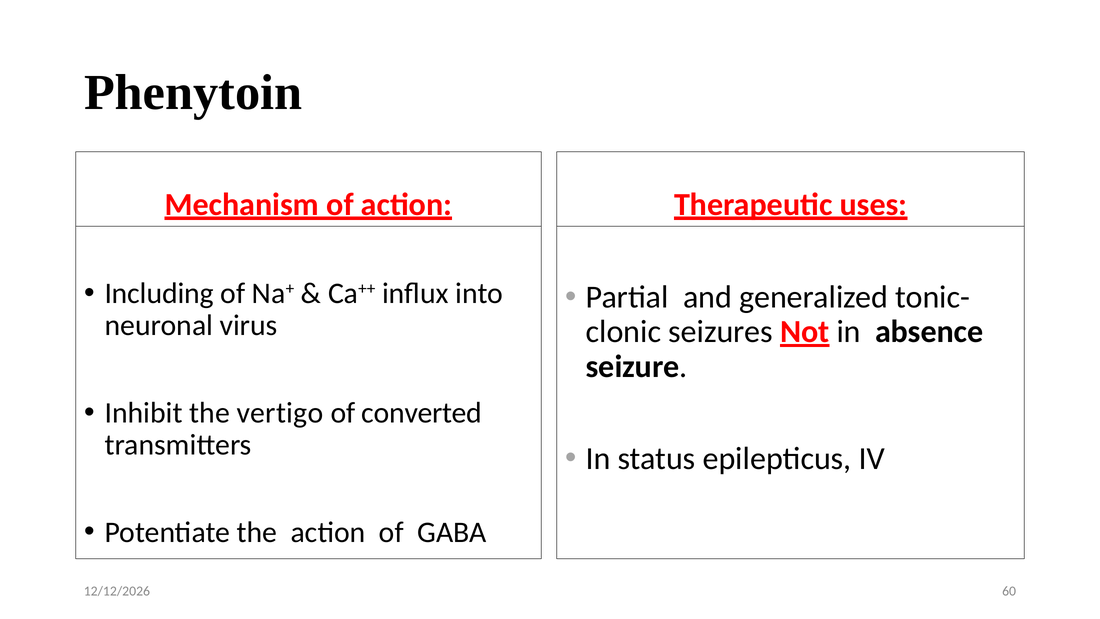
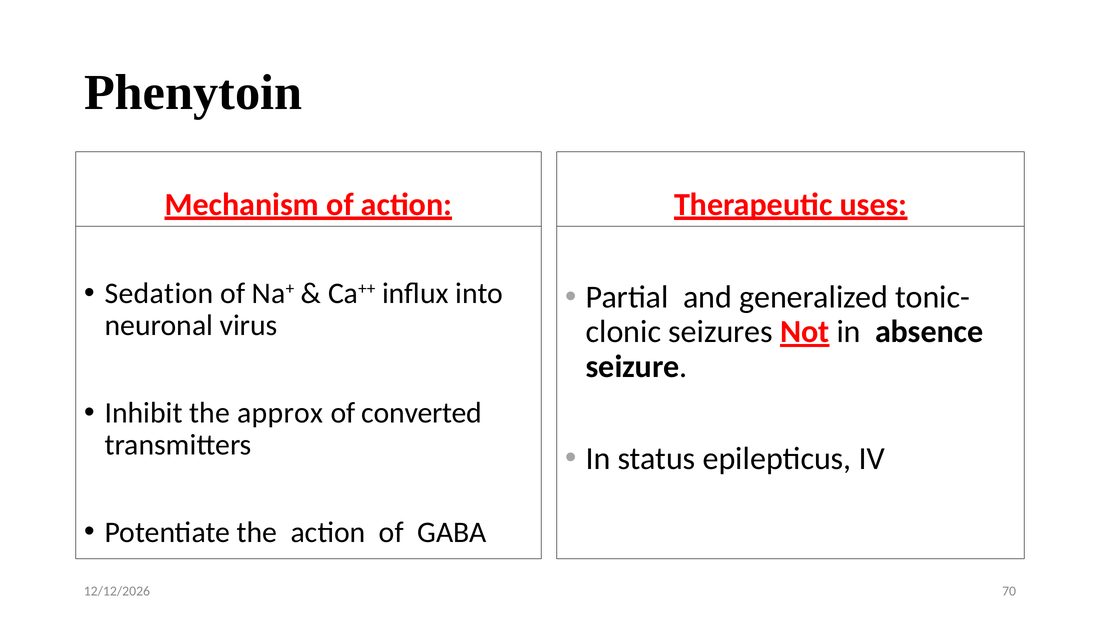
Including: Including -> Sedation (159, 293)
vertigo: vertigo -> approx (280, 413)
60: 60 -> 70 (1009, 591)
